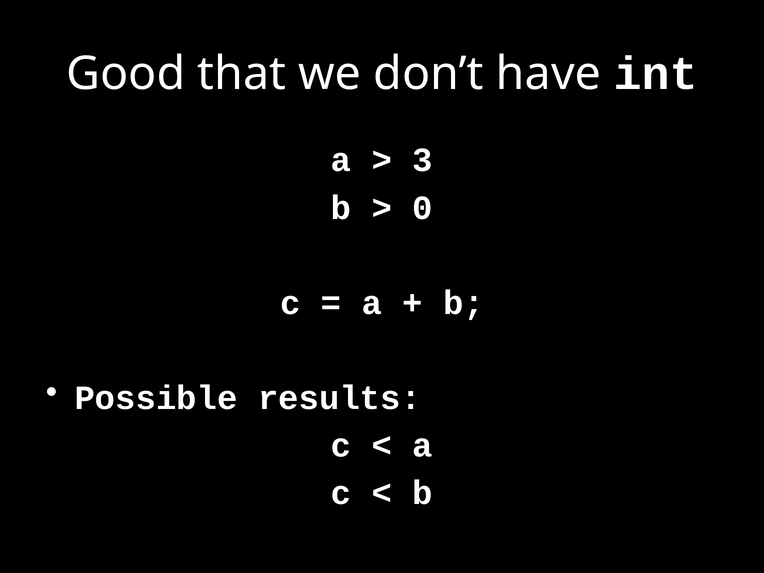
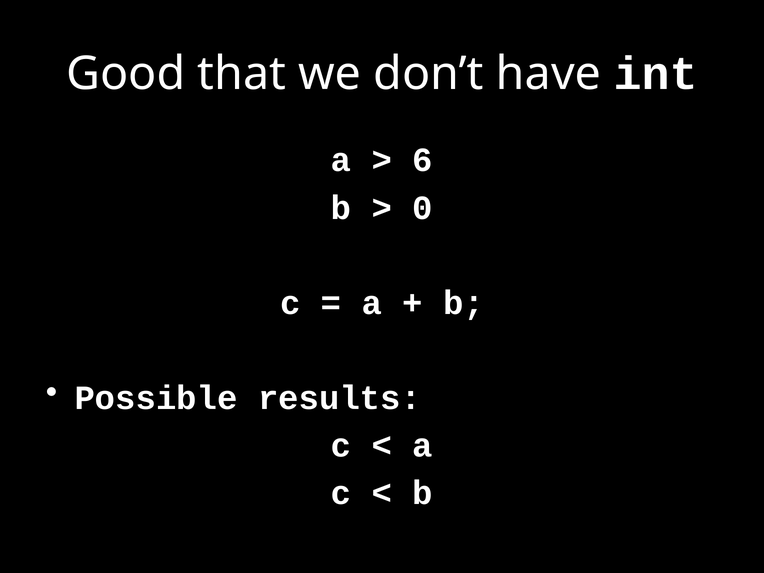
3: 3 -> 6 (423, 160)
